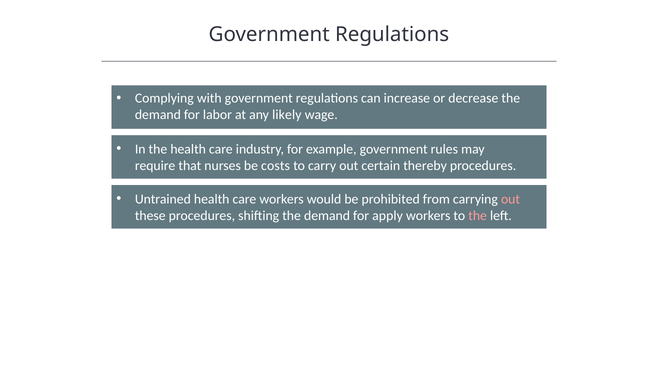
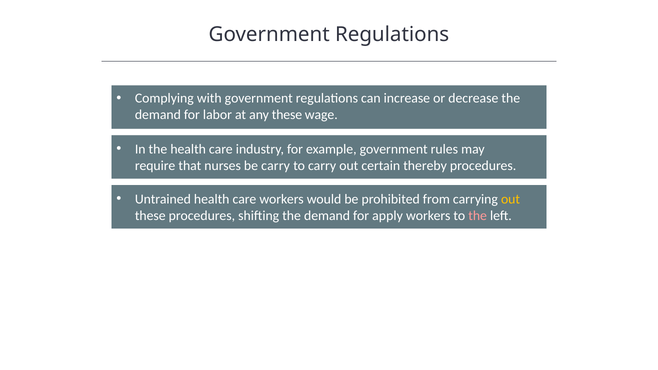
any likely: likely -> these (287, 115)
be costs: costs -> carry (276, 166)
out colour: pink -> yellow (511, 199)
